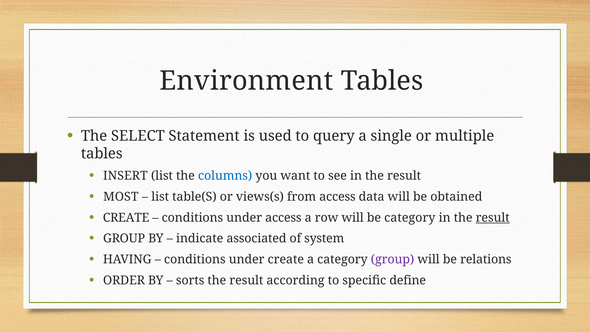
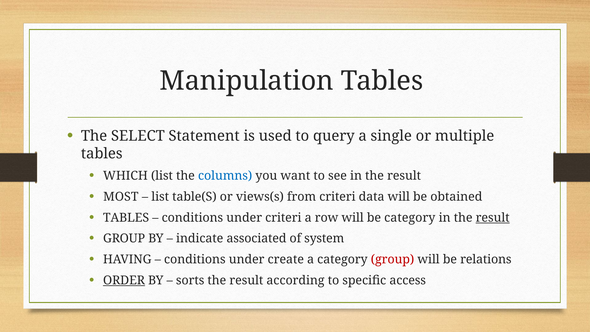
Environment: Environment -> Manipulation (247, 81)
INSERT: INSERT -> WHICH (125, 176)
from access: access -> criteri (337, 197)
CREATE: CREATE -> TABLES (126, 218)
under access: access -> criteri (283, 218)
group colour: purple -> red (393, 259)
ORDER underline: none -> present (124, 280)
define: define -> access (408, 280)
